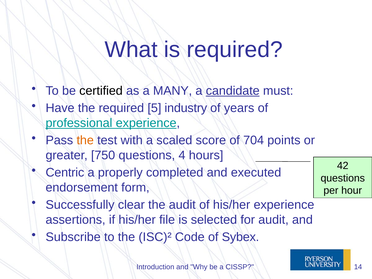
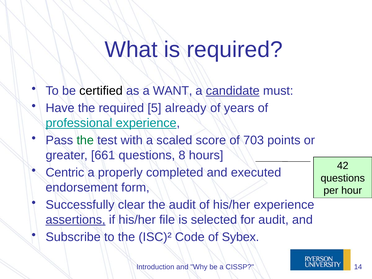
MANY: MANY -> WANT (173, 91)
industry: industry -> already (186, 108)
the colour: orange -> green (85, 140)
704: 704 -> 703 (254, 140)
750: 750 -> 661 (103, 155)
4: 4 -> 8 (182, 155)
assertions underline: none -> present (76, 220)
